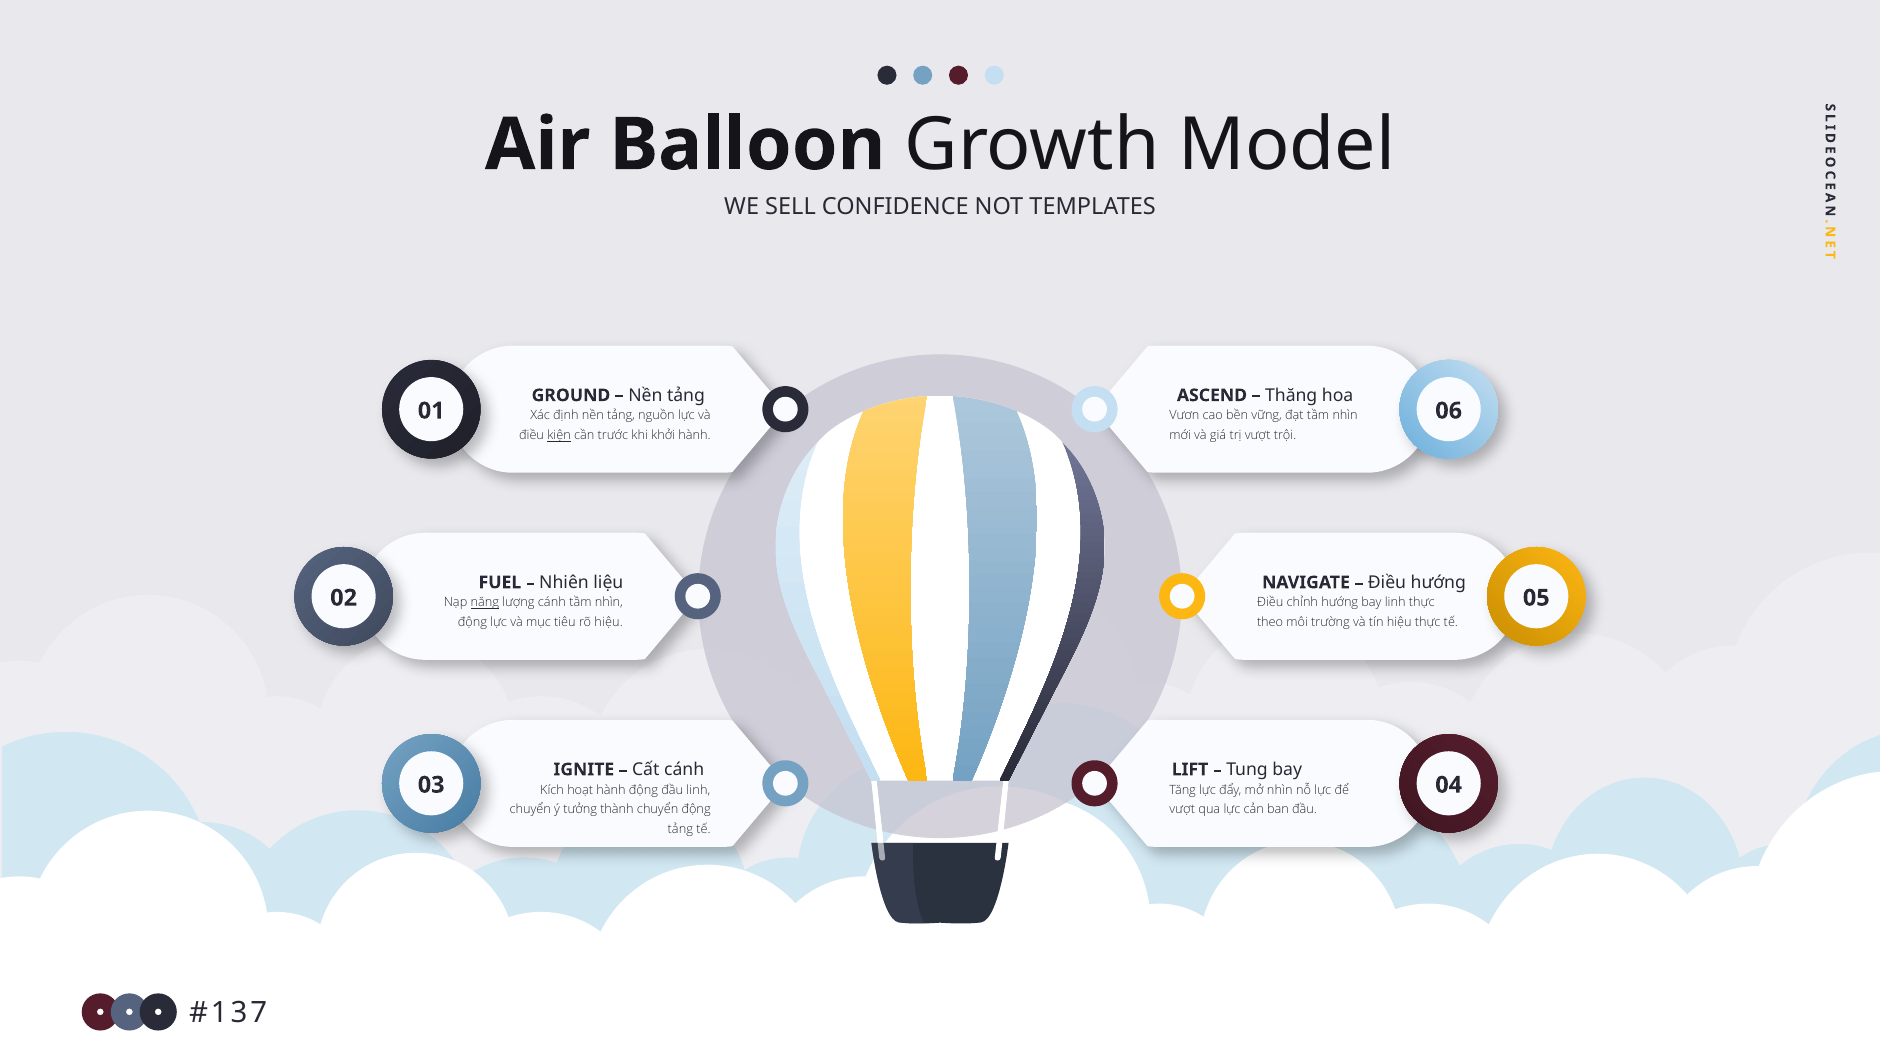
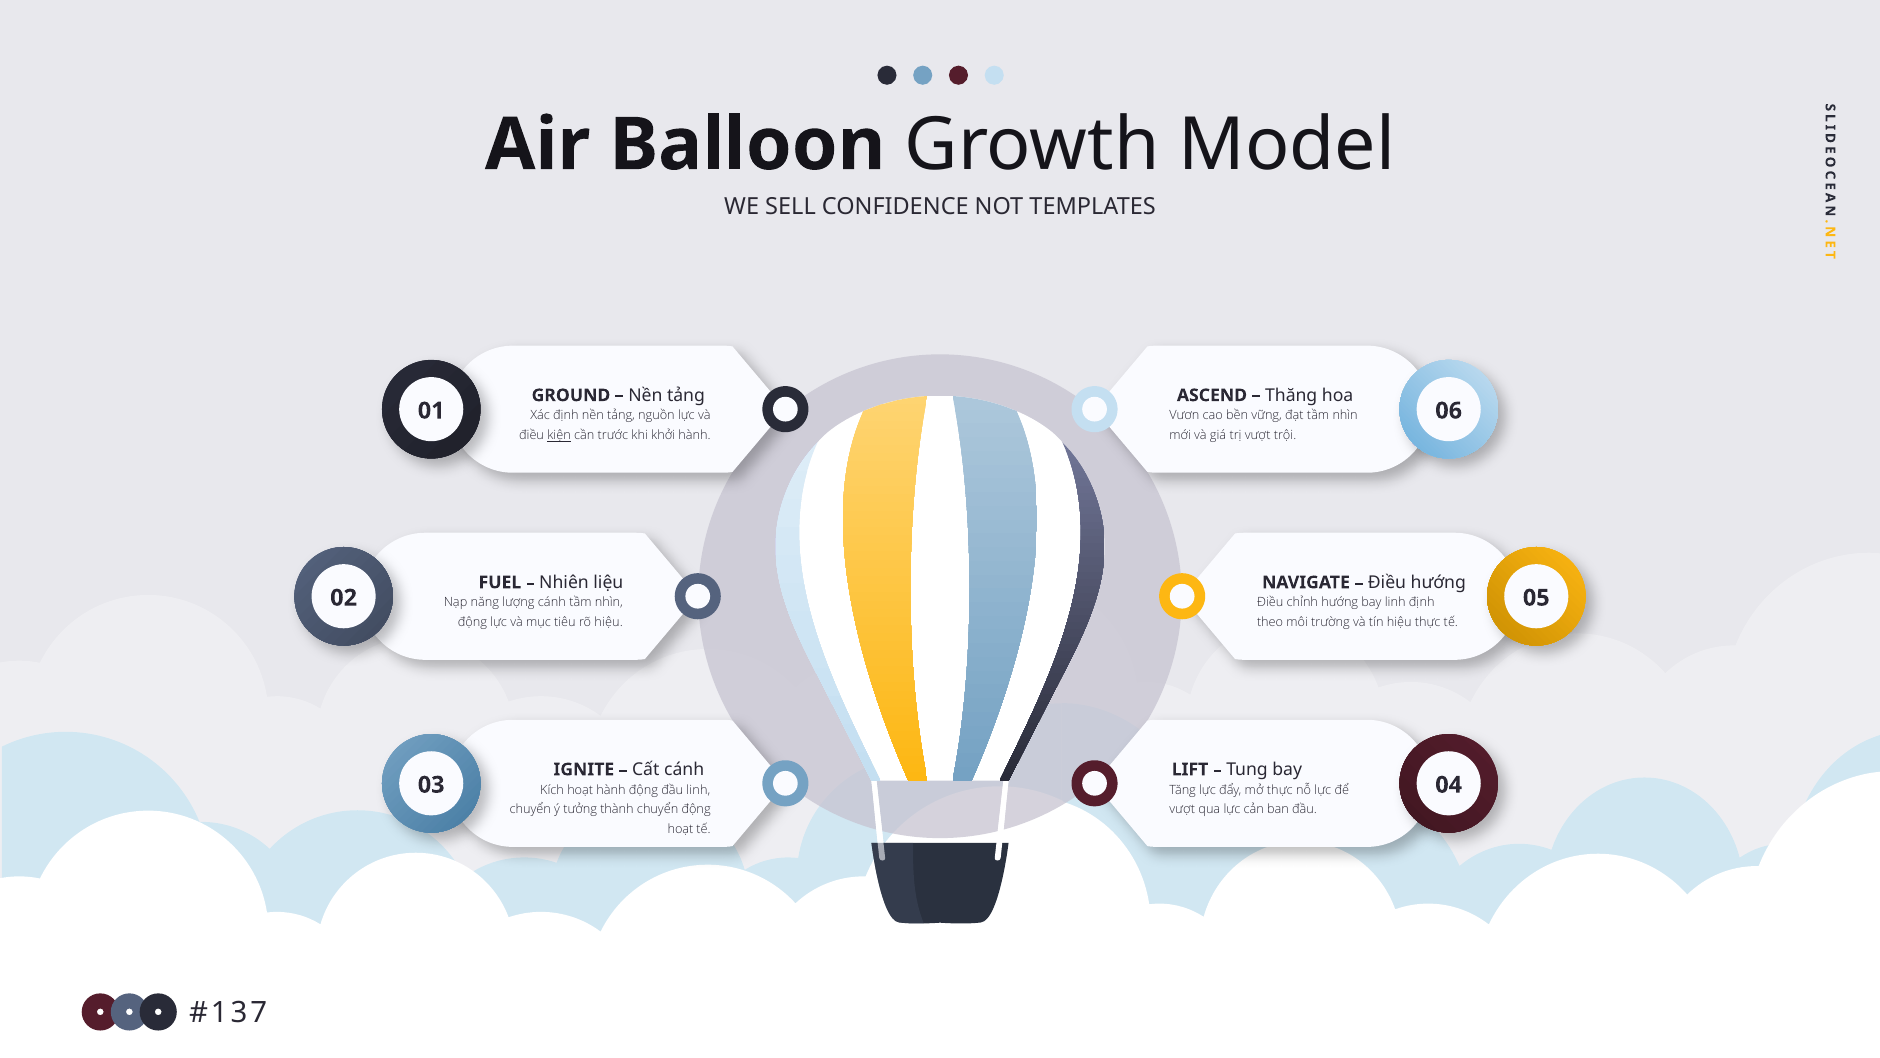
năng underline: present -> none (485, 602)
linh thực: thực -> định (1422, 602)
mở nhìn: nhìn -> thực (1280, 789)
tảng: tảng -> hoạt (680, 829)
